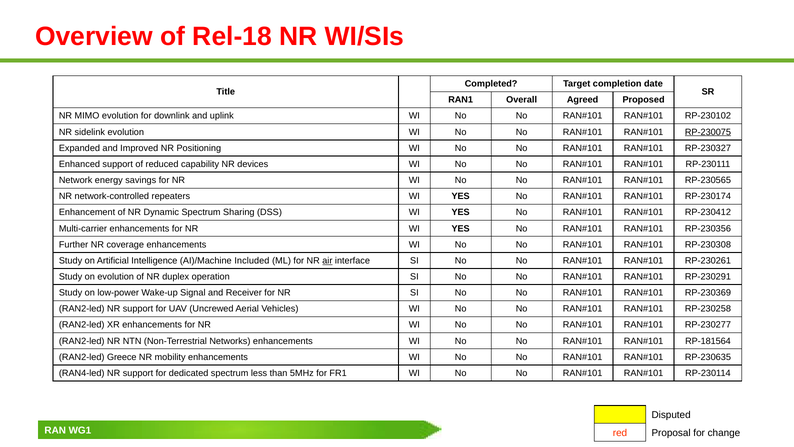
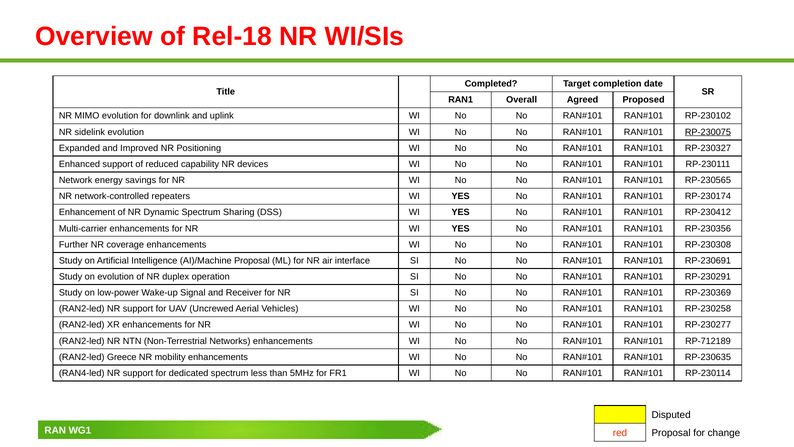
AI)/Machine Included: Included -> Proposal (252, 260)
air underline: present -> none (327, 260)
RP-230261: RP-230261 -> RP-230691 (708, 260)
RP-181564: RP-181564 -> RP-712189 (708, 341)
